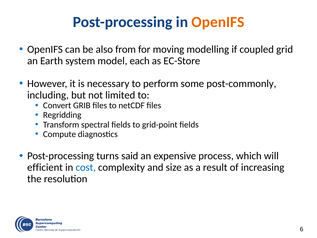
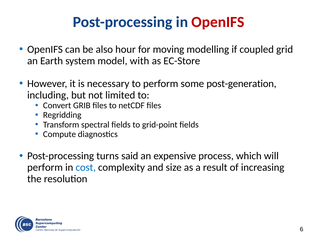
OpenIFS colour: orange -> red (218, 22)
from: from -> hour (125, 49)
each: each -> with (140, 61)
post-commonly: post-commonly -> post-generation (241, 84)
efficient: efficient -> perform (45, 167)
